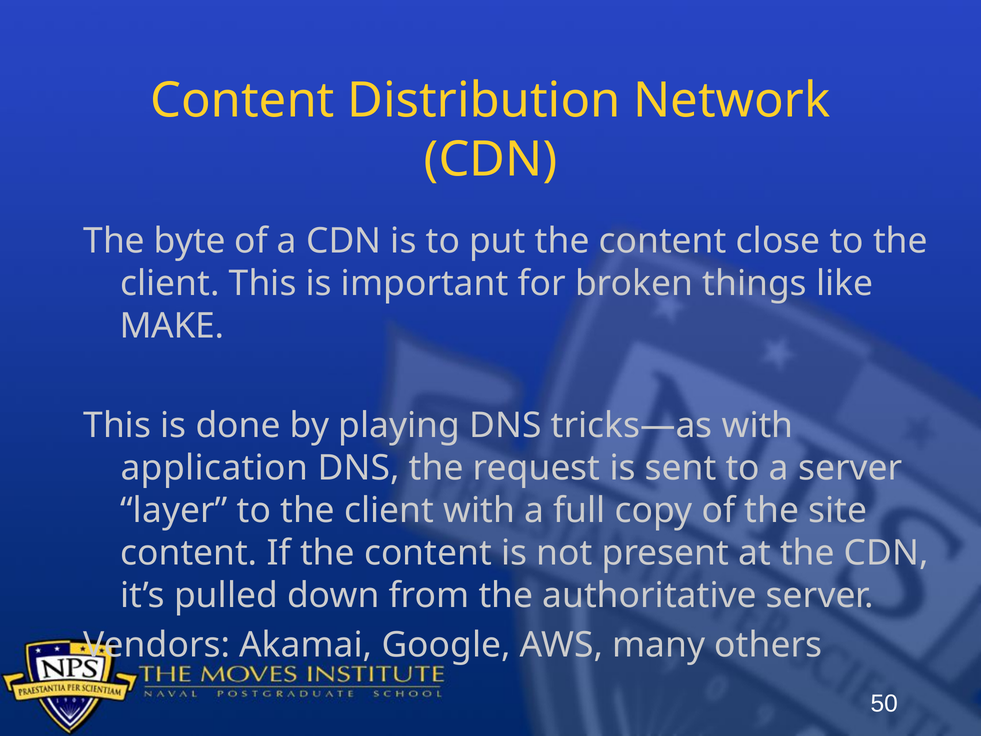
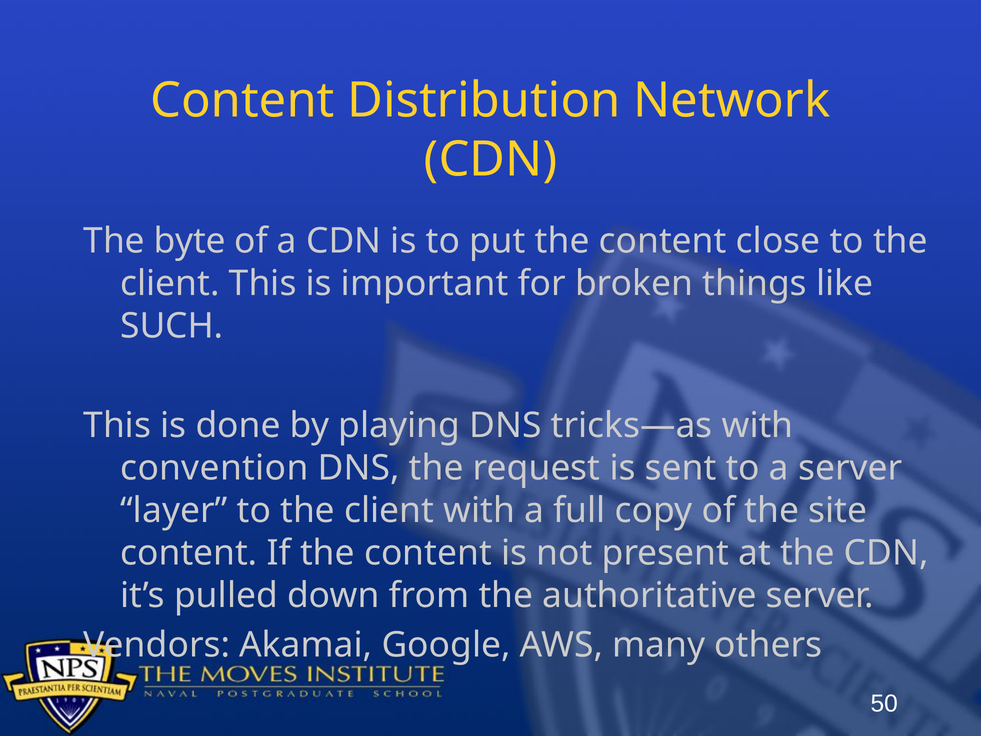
MAKE: MAKE -> SUCH (172, 326)
application: application -> convention (214, 468)
